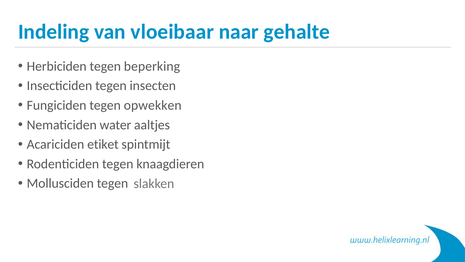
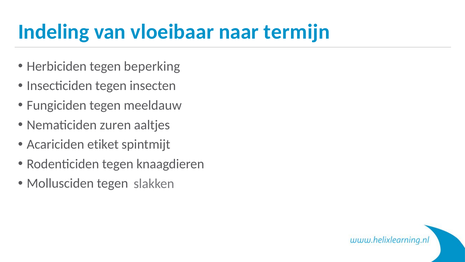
gehalte: gehalte -> termijn (297, 32)
opwekken: opwekken -> meeldauw (153, 105)
water: water -> zuren (115, 125)
